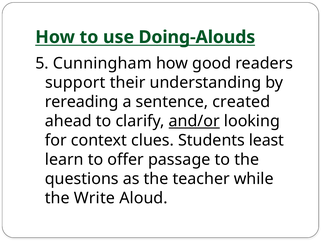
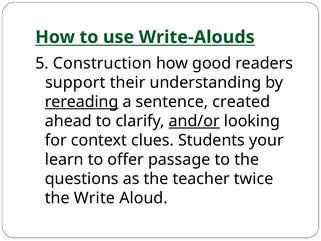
Doing-Alouds: Doing-Alouds -> Write-Alouds (197, 37)
Cunningham: Cunningham -> Construction (102, 63)
rereading underline: none -> present (82, 102)
least: least -> your (266, 140)
while: while -> twice (254, 179)
